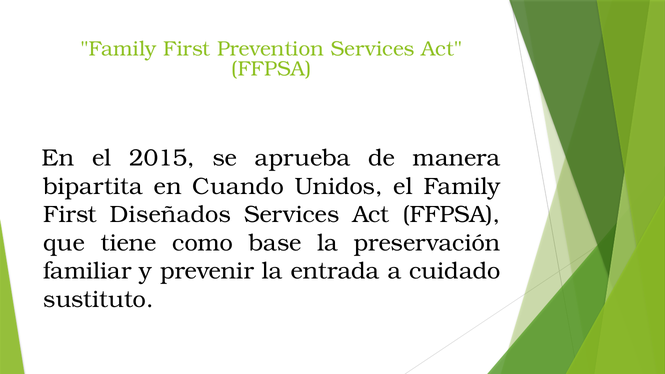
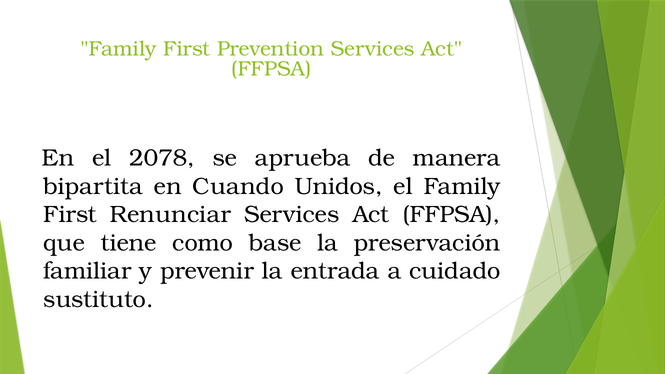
2015: 2015 -> 2078 (162, 158)
Diseñados: Diseñados -> Renunciar (170, 215)
